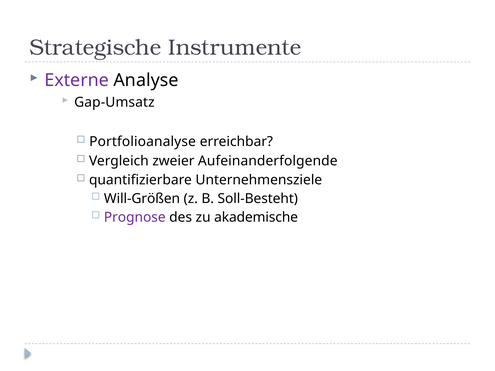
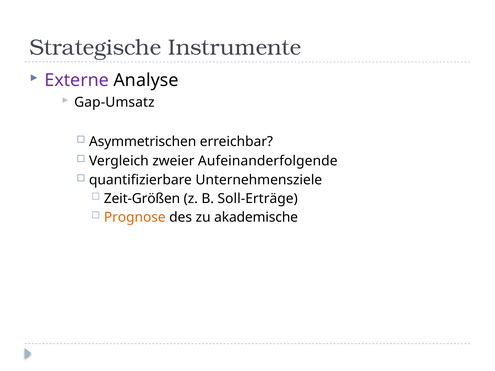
Portfolioanalyse: Portfolioanalyse -> Asymmetrischen (143, 142)
Will-Größen: Will-Größen -> Zeit-Größen (142, 199)
Soll-Besteht: Soll-Besteht -> Soll-Erträge (258, 199)
Prognose colour: purple -> orange (135, 217)
